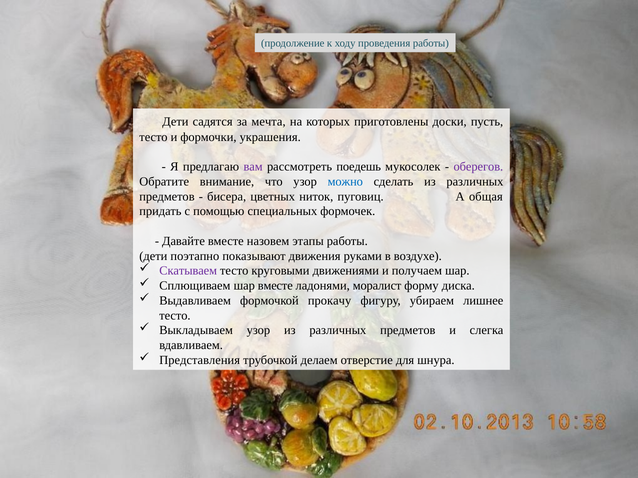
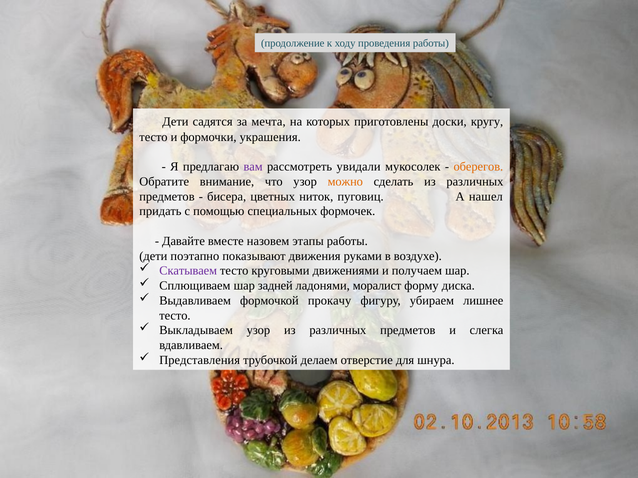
пусть: пусть -> кругу (487, 122)
поедешь: поедешь -> увидали (359, 167)
оберегов colour: purple -> orange (478, 167)
можно colour: blue -> orange (345, 182)
общая: общая -> нашел (486, 197)
шар вместе: вместе -> задней (275, 286)
